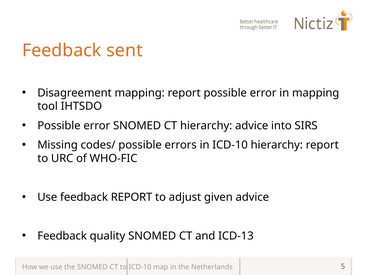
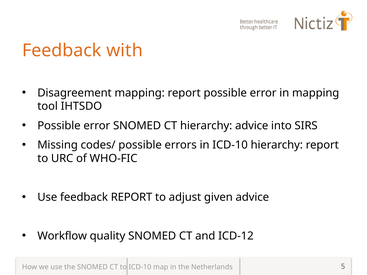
sent: sent -> with (125, 50)
Feedback: Feedback -> Workflow (62, 236)
ICD-13: ICD-13 -> ICD-12 (236, 236)
